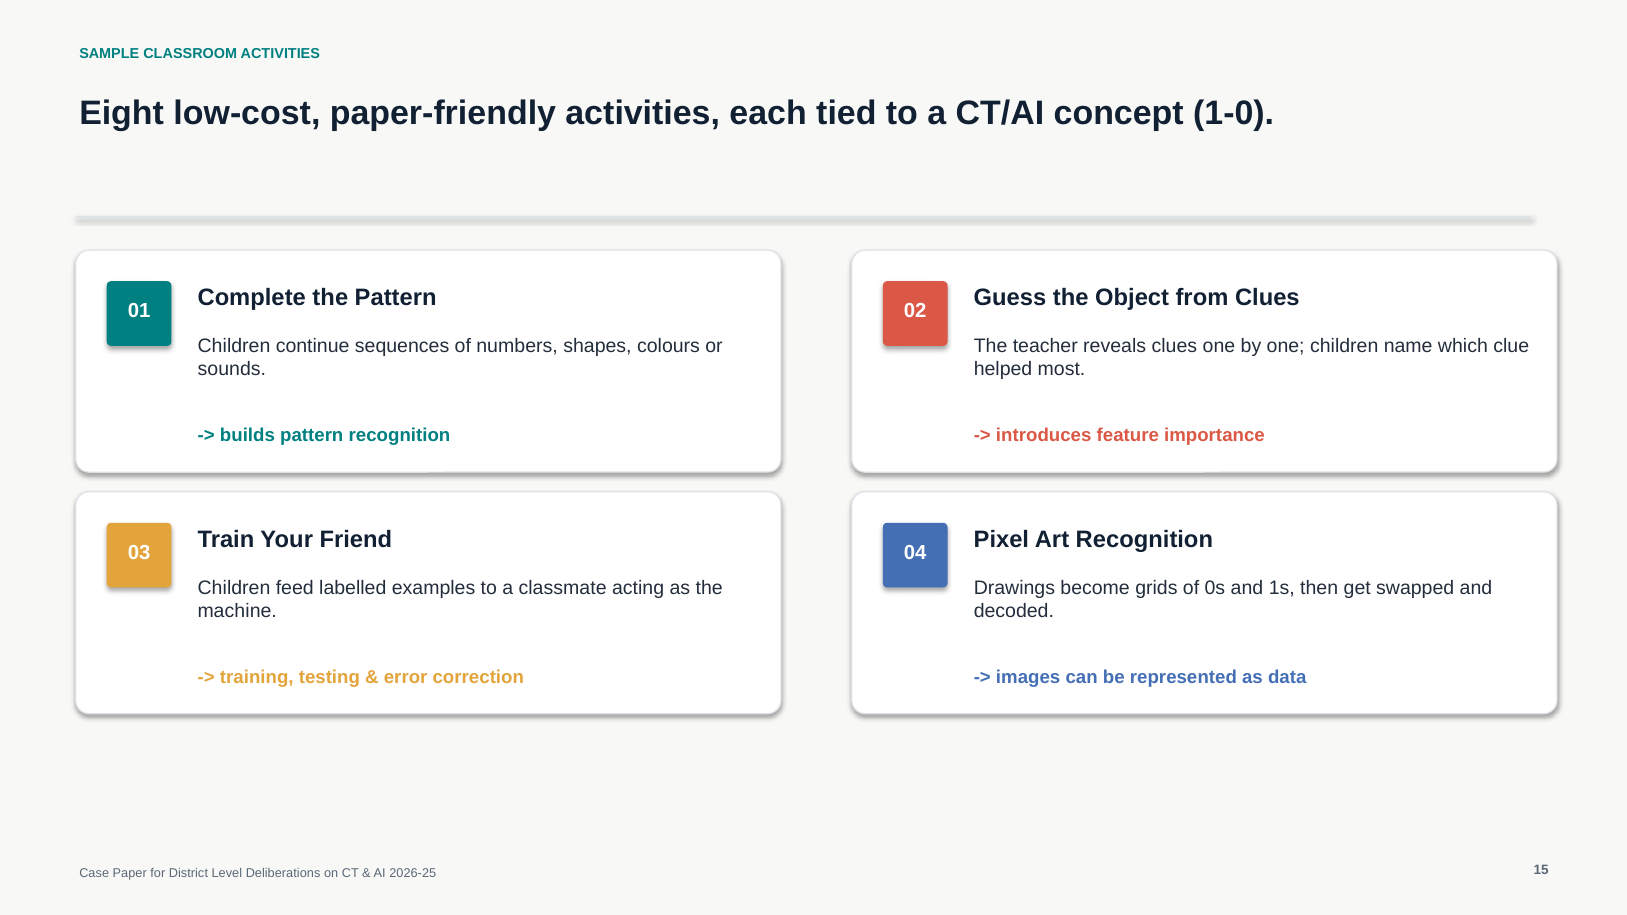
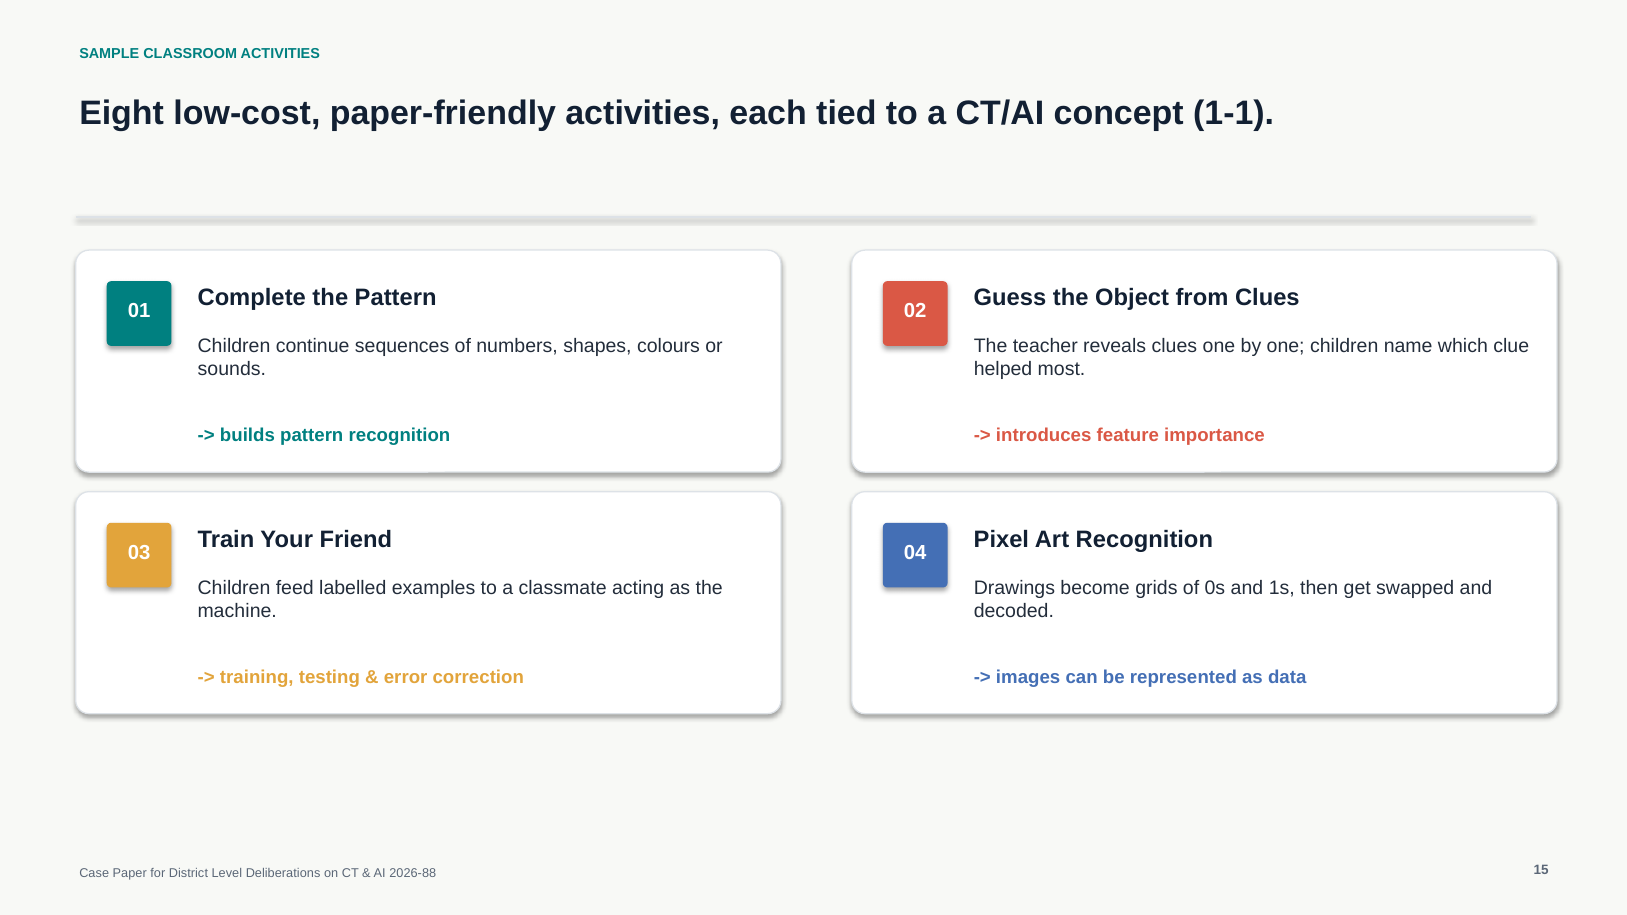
1-0: 1-0 -> 1-1 (1234, 113)
2026-25: 2026-25 -> 2026-88 (413, 874)
